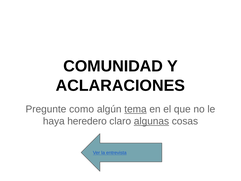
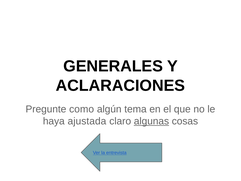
COMUNIDAD: COMUNIDAD -> GENERALES (113, 66)
tema underline: present -> none (135, 109)
heredero: heredero -> ajustada (87, 121)
